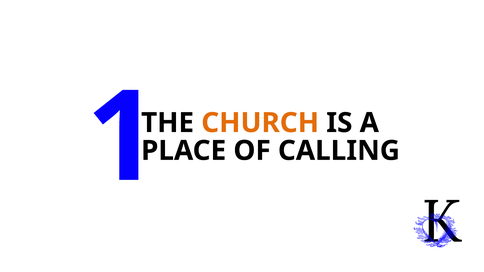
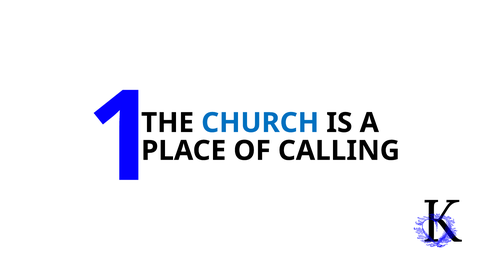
CHURCH colour: orange -> blue (260, 123)
